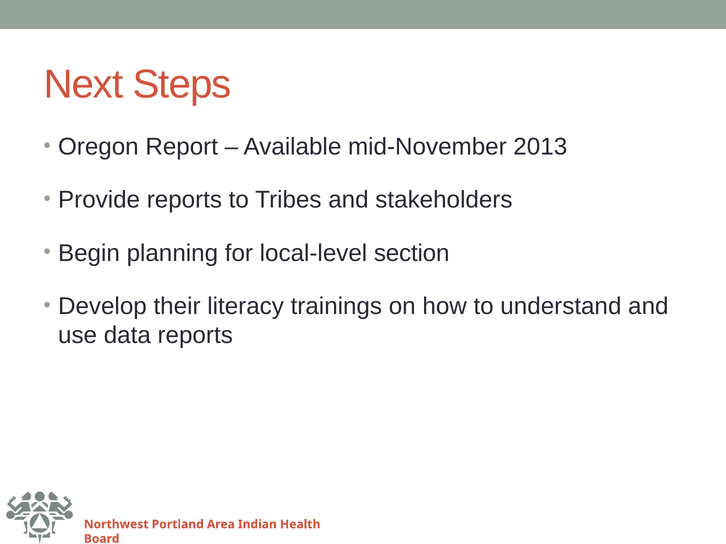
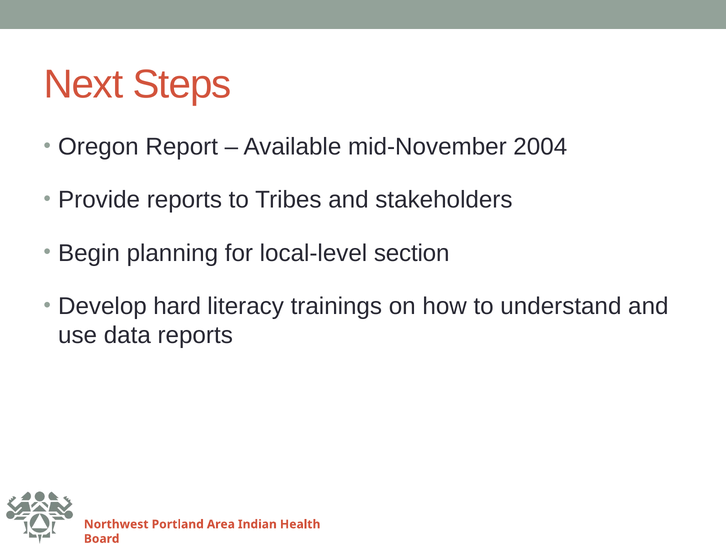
2013: 2013 -> 2004 (540, 147)
their: their -> hard (177, 307)
